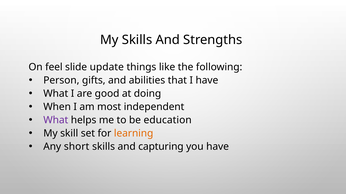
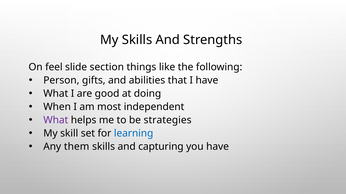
update: update -> section (107, 67)
education: education -> strategies (168, 120)
learning colour: orange -> blue (134, 134)
short: short -> them (77, 147)
